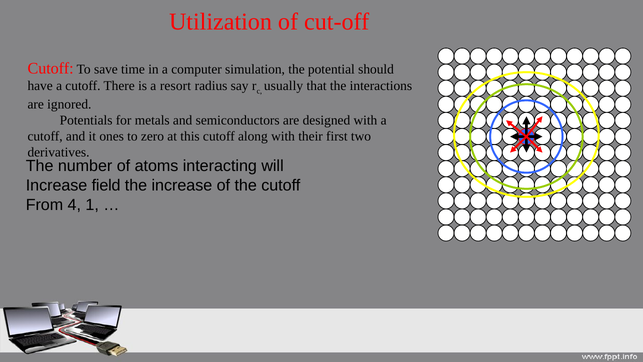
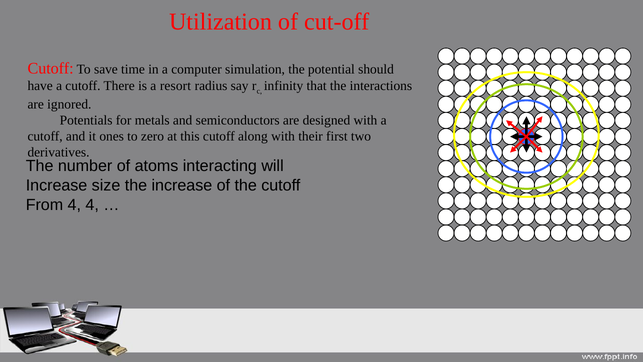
usually: usually -> infinity (284, 86)
field: field -> size (106, 185)
4 1: 1 -> 4 (92, 205)
